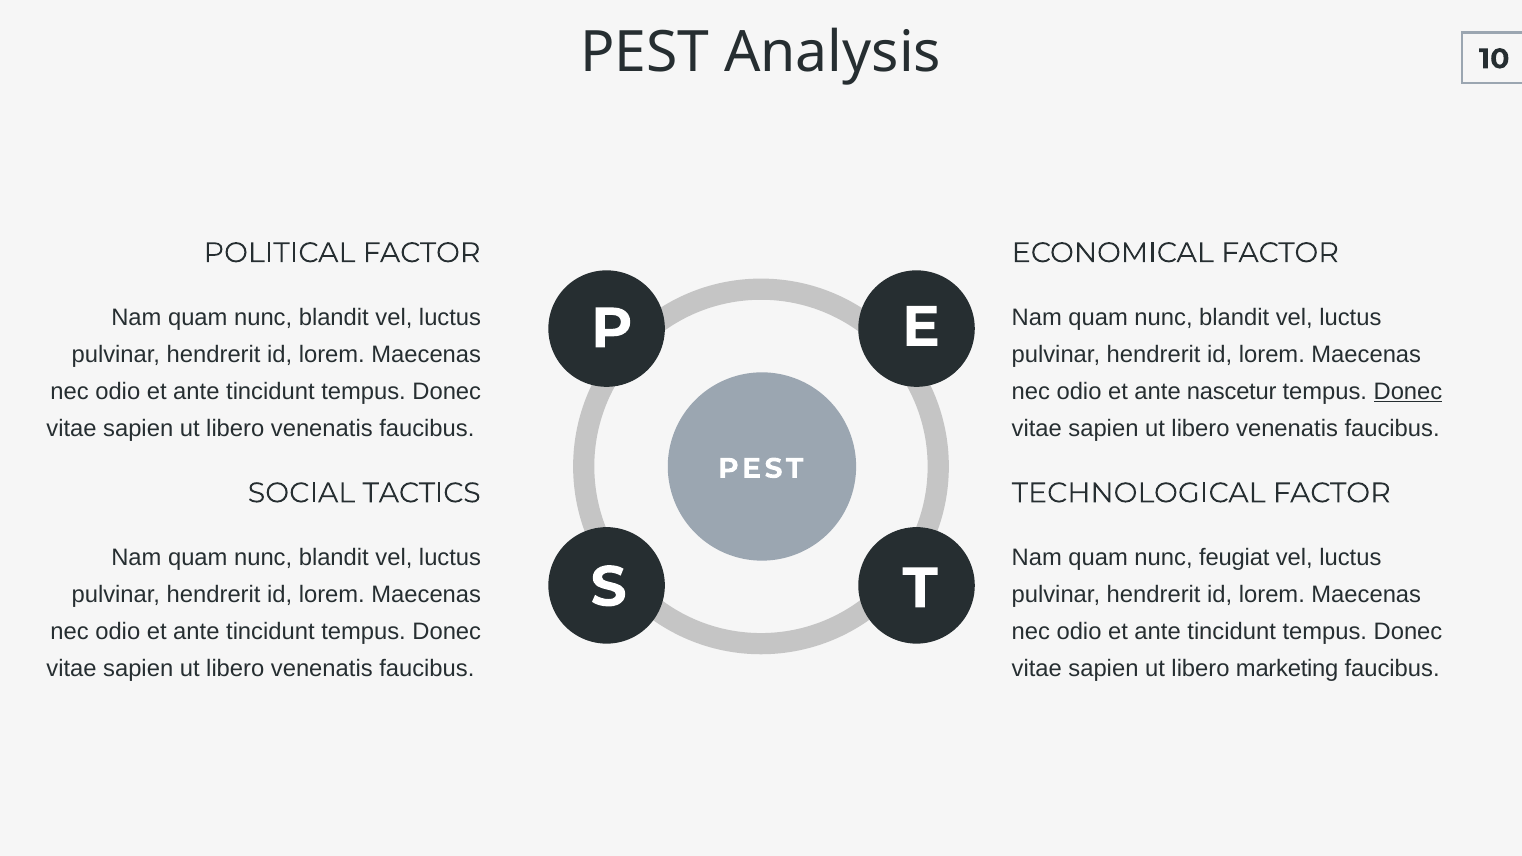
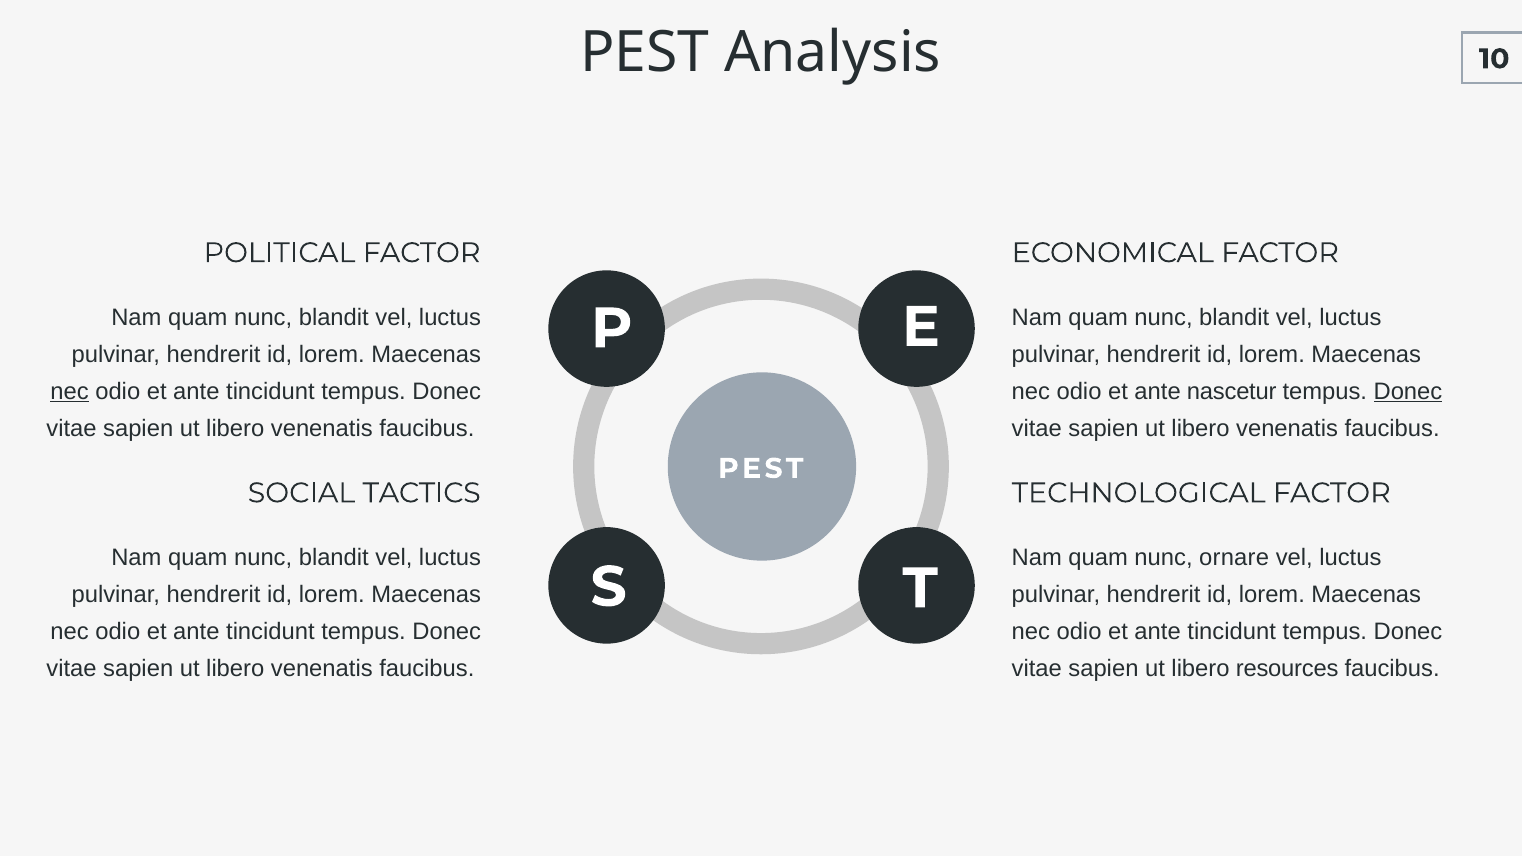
nec underline: none -> present (70, 392)
feugiat: feugiat -> ornare (1234, 558)
marketing: marketing -> resources (1287, 669)
